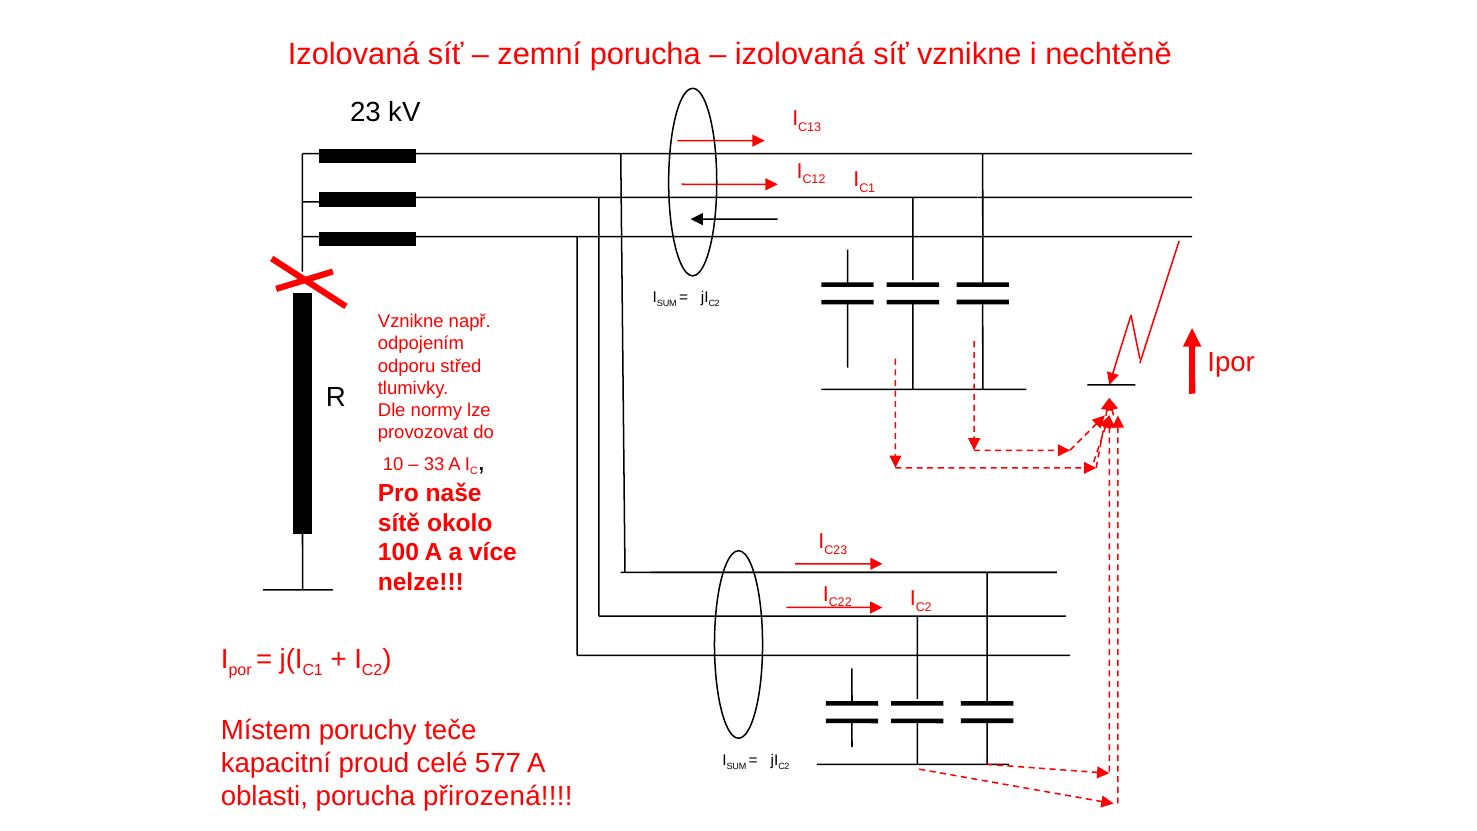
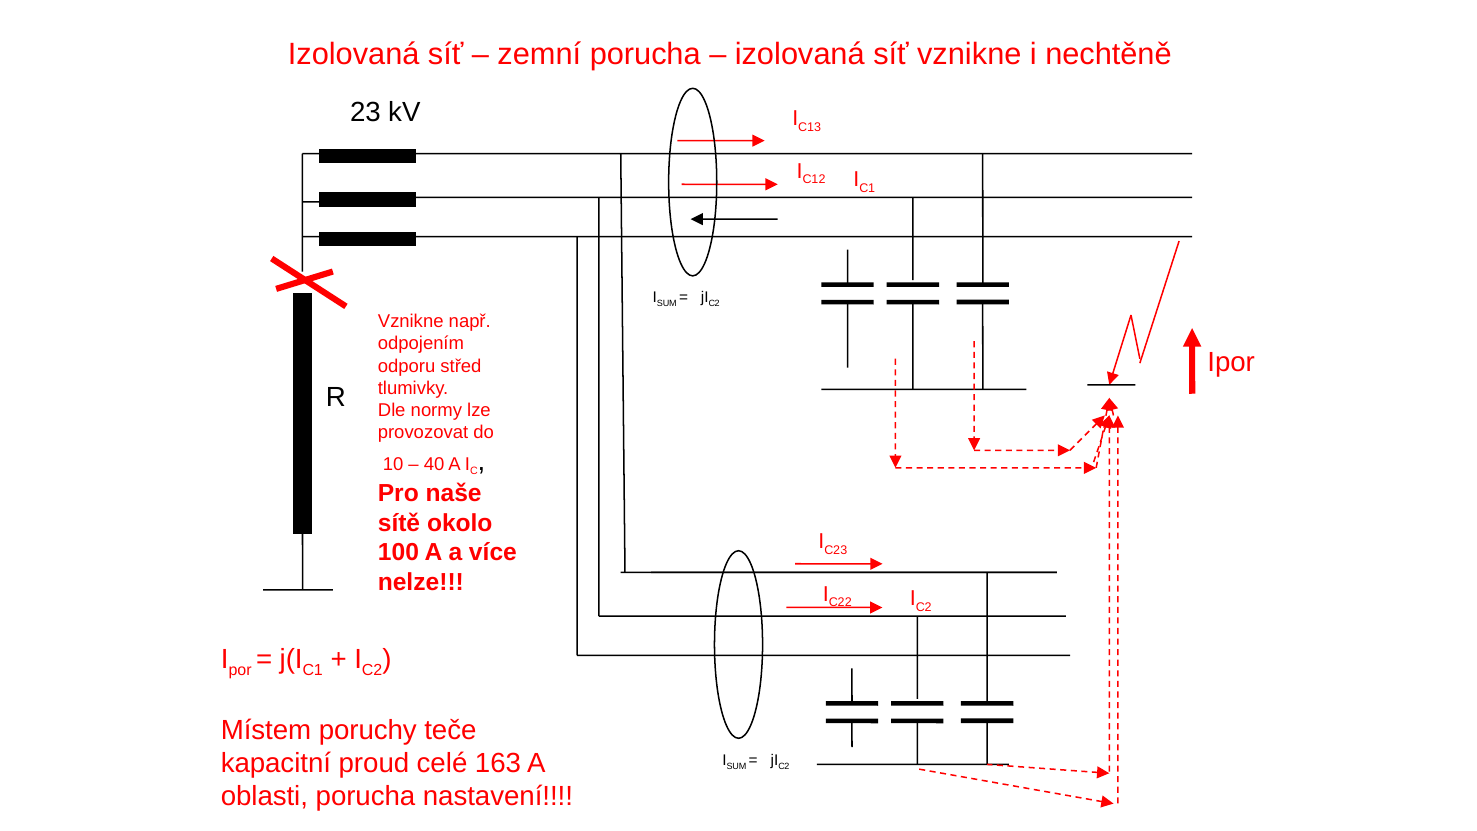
33: 33 -> 40 (434, 464)
577: 577 -> 163 (498, 763)
přirozená: přirozená -> nastavení (498, 797)
